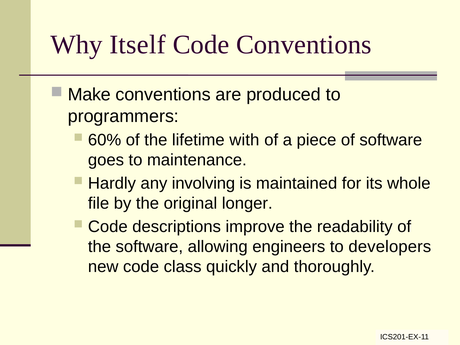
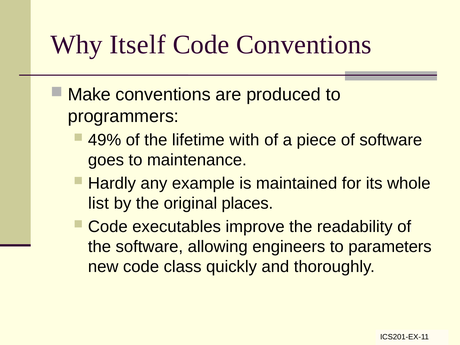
60%: 60% -> 49% (105, 140)
involving: involving -> example (203, 183)
file: file -> list (98, 203)
longer: longer -> places (247, 203)
descriptions: descriptions -> executables (177, 227)
developers: developers -> parameters (390, 247)
